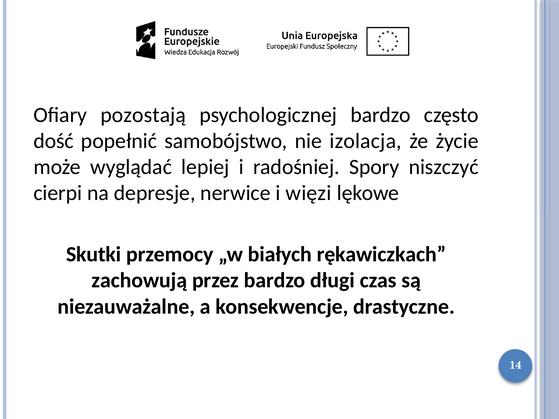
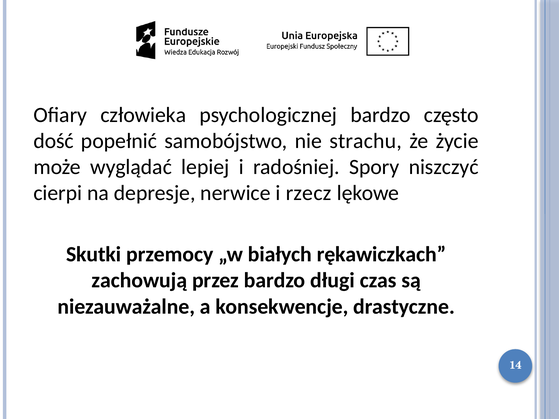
pozostają: pozostają -> człowieka (143, 115)
izolacja: izolacja -> strachu (366, 141)
więzi: więzi -> rzecz (309, 193)
